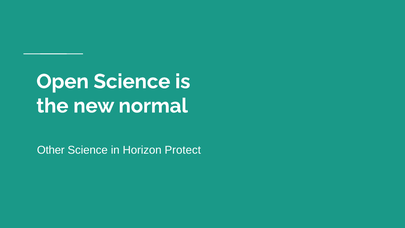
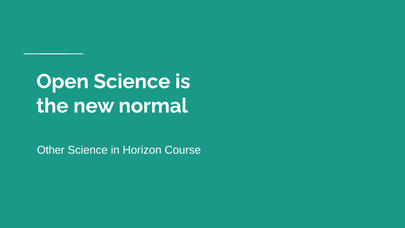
Protect: Protect -> Course (183, 150)
